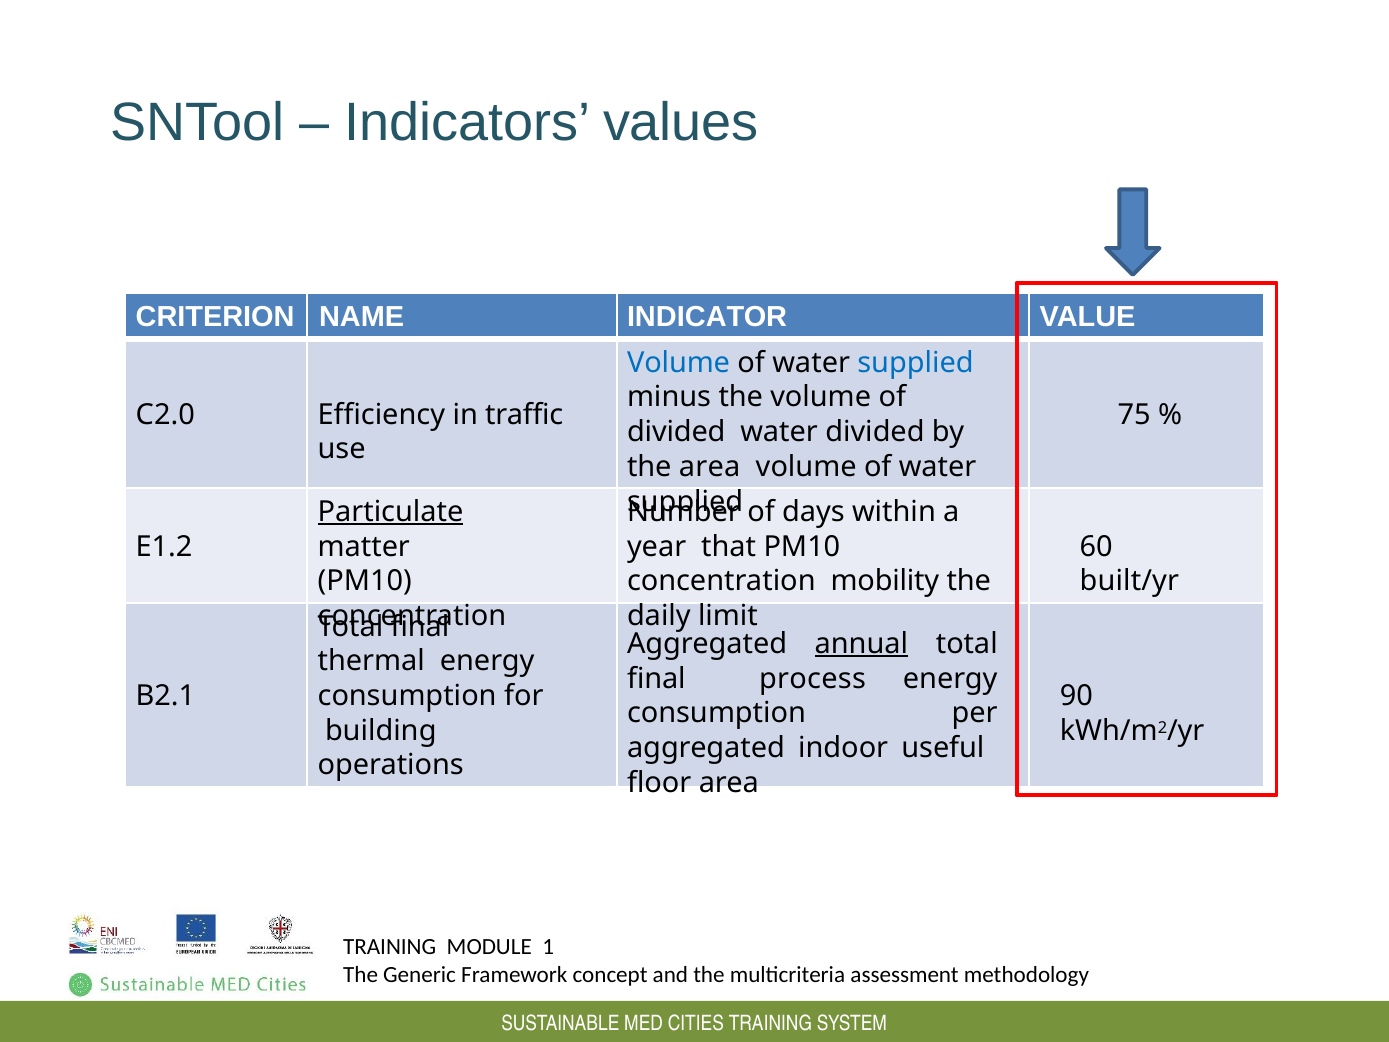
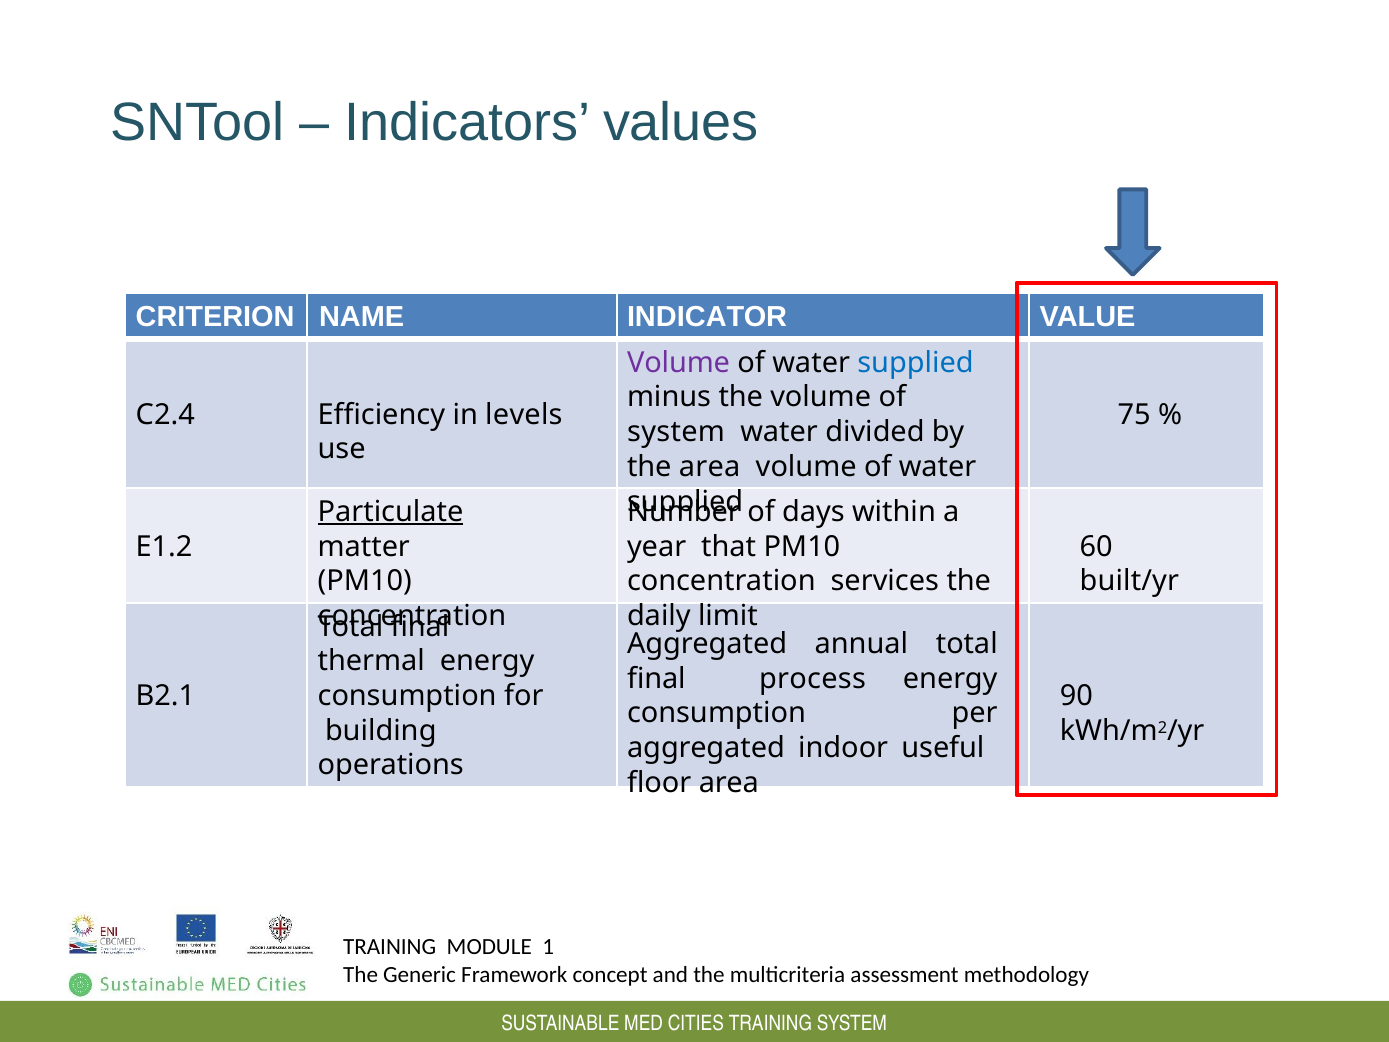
Volume colour: blue -> purple (679, 362)
C2.0: C2.0 -> C2.4 (165, 415)
traffic: traffic -> levels (524, 414)
divided: divided -> system (676, 432)
mobility: mobility -> services (885, 581)
annual underline: present -> none (861, 644)
